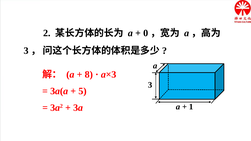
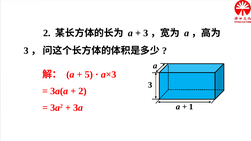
0: 0 -> 3 (146, 33)
8: 8 -> 5 (89, 75)
5: 5 -> 2 (82, 91)
